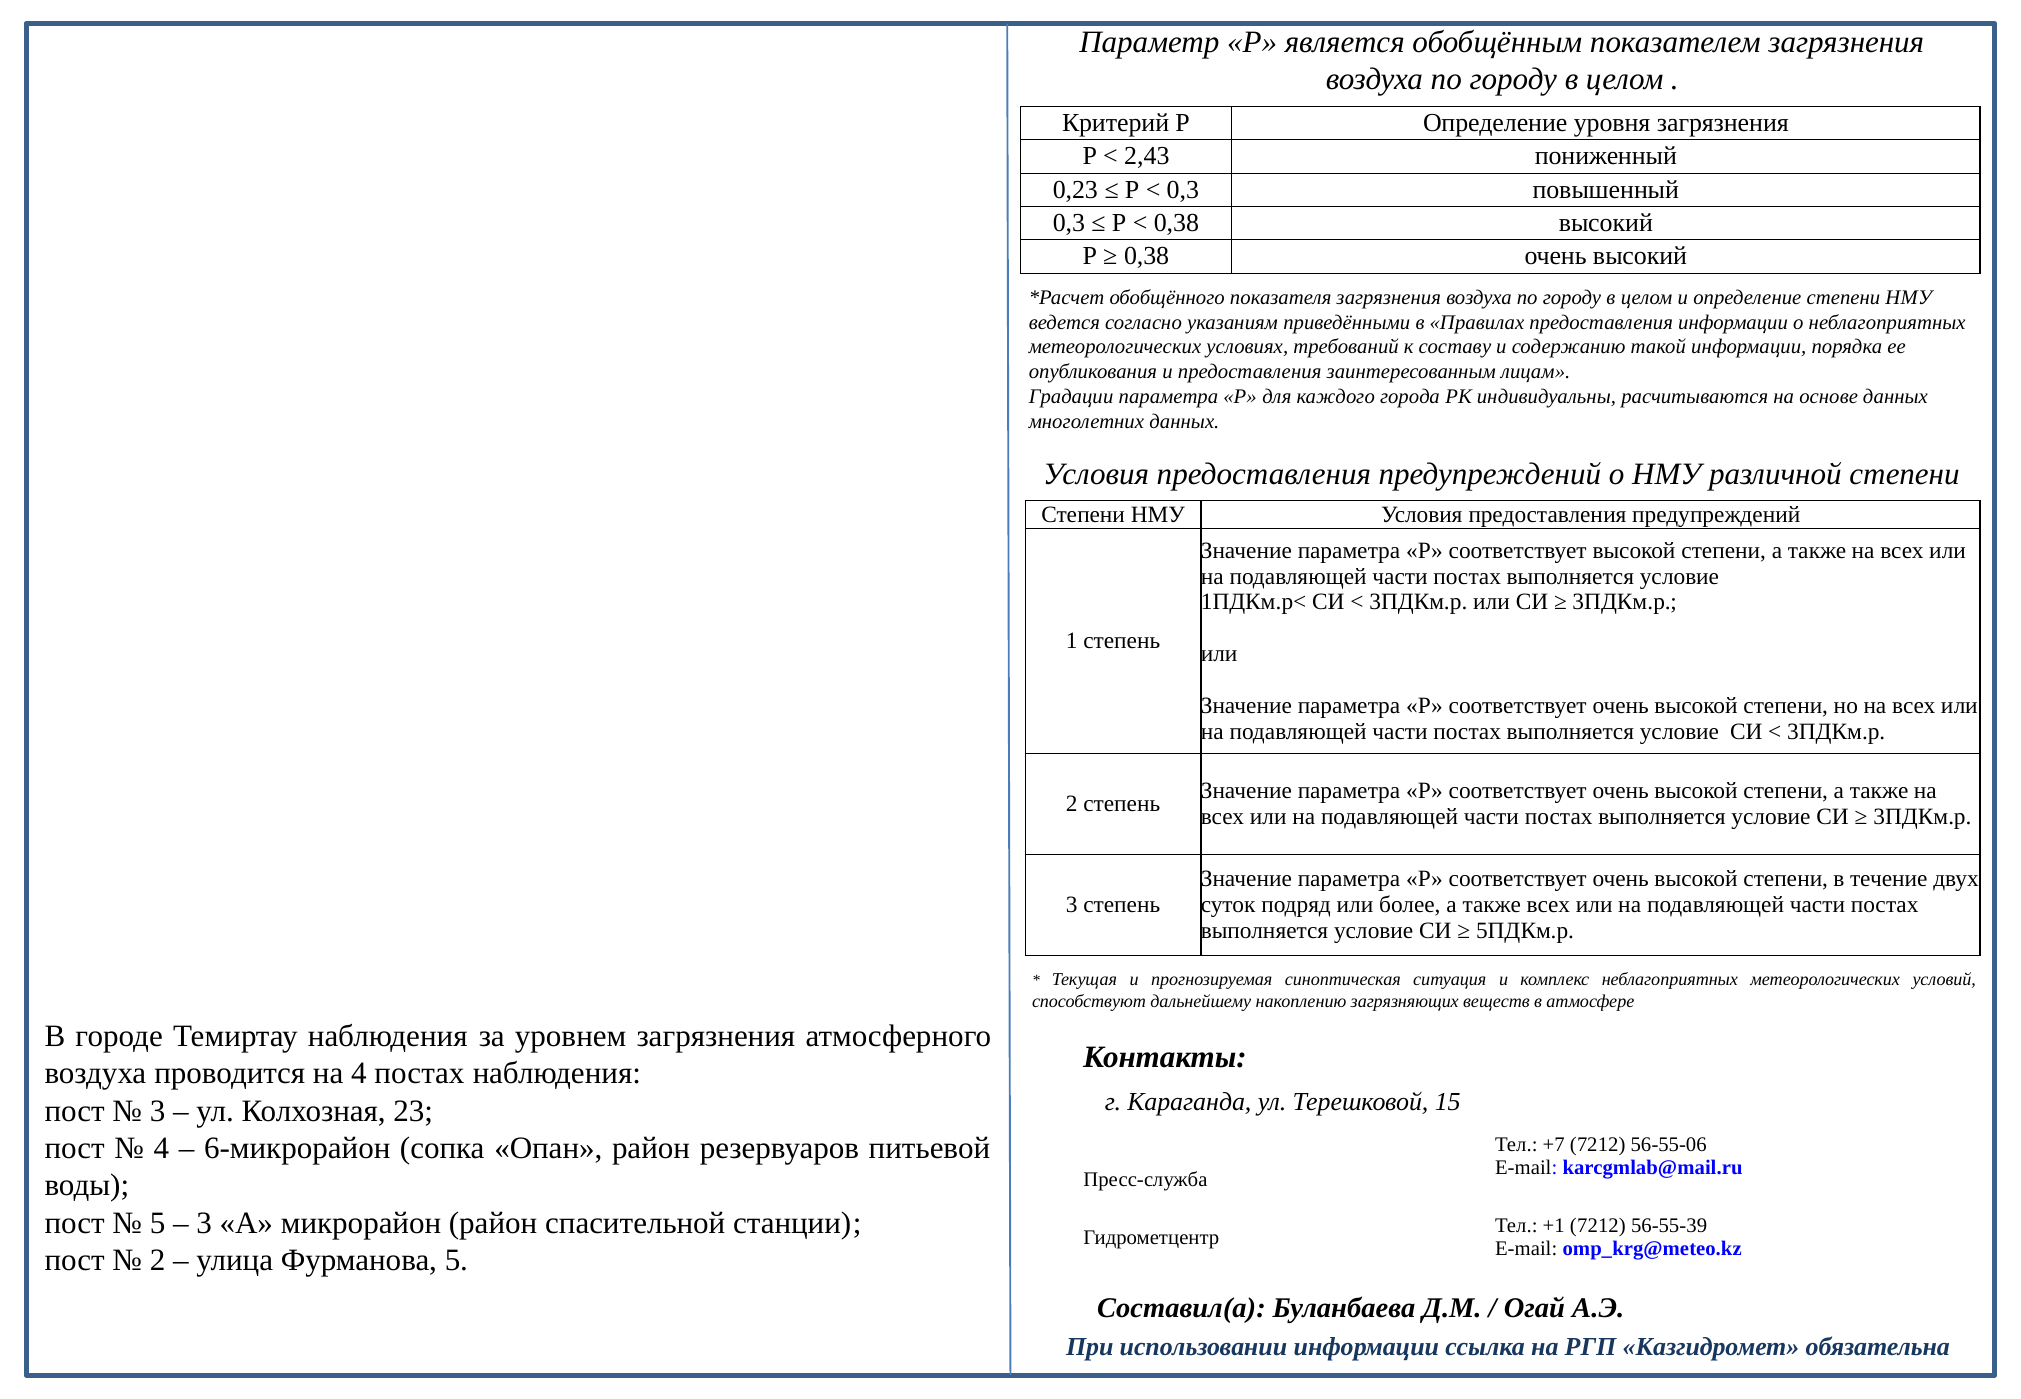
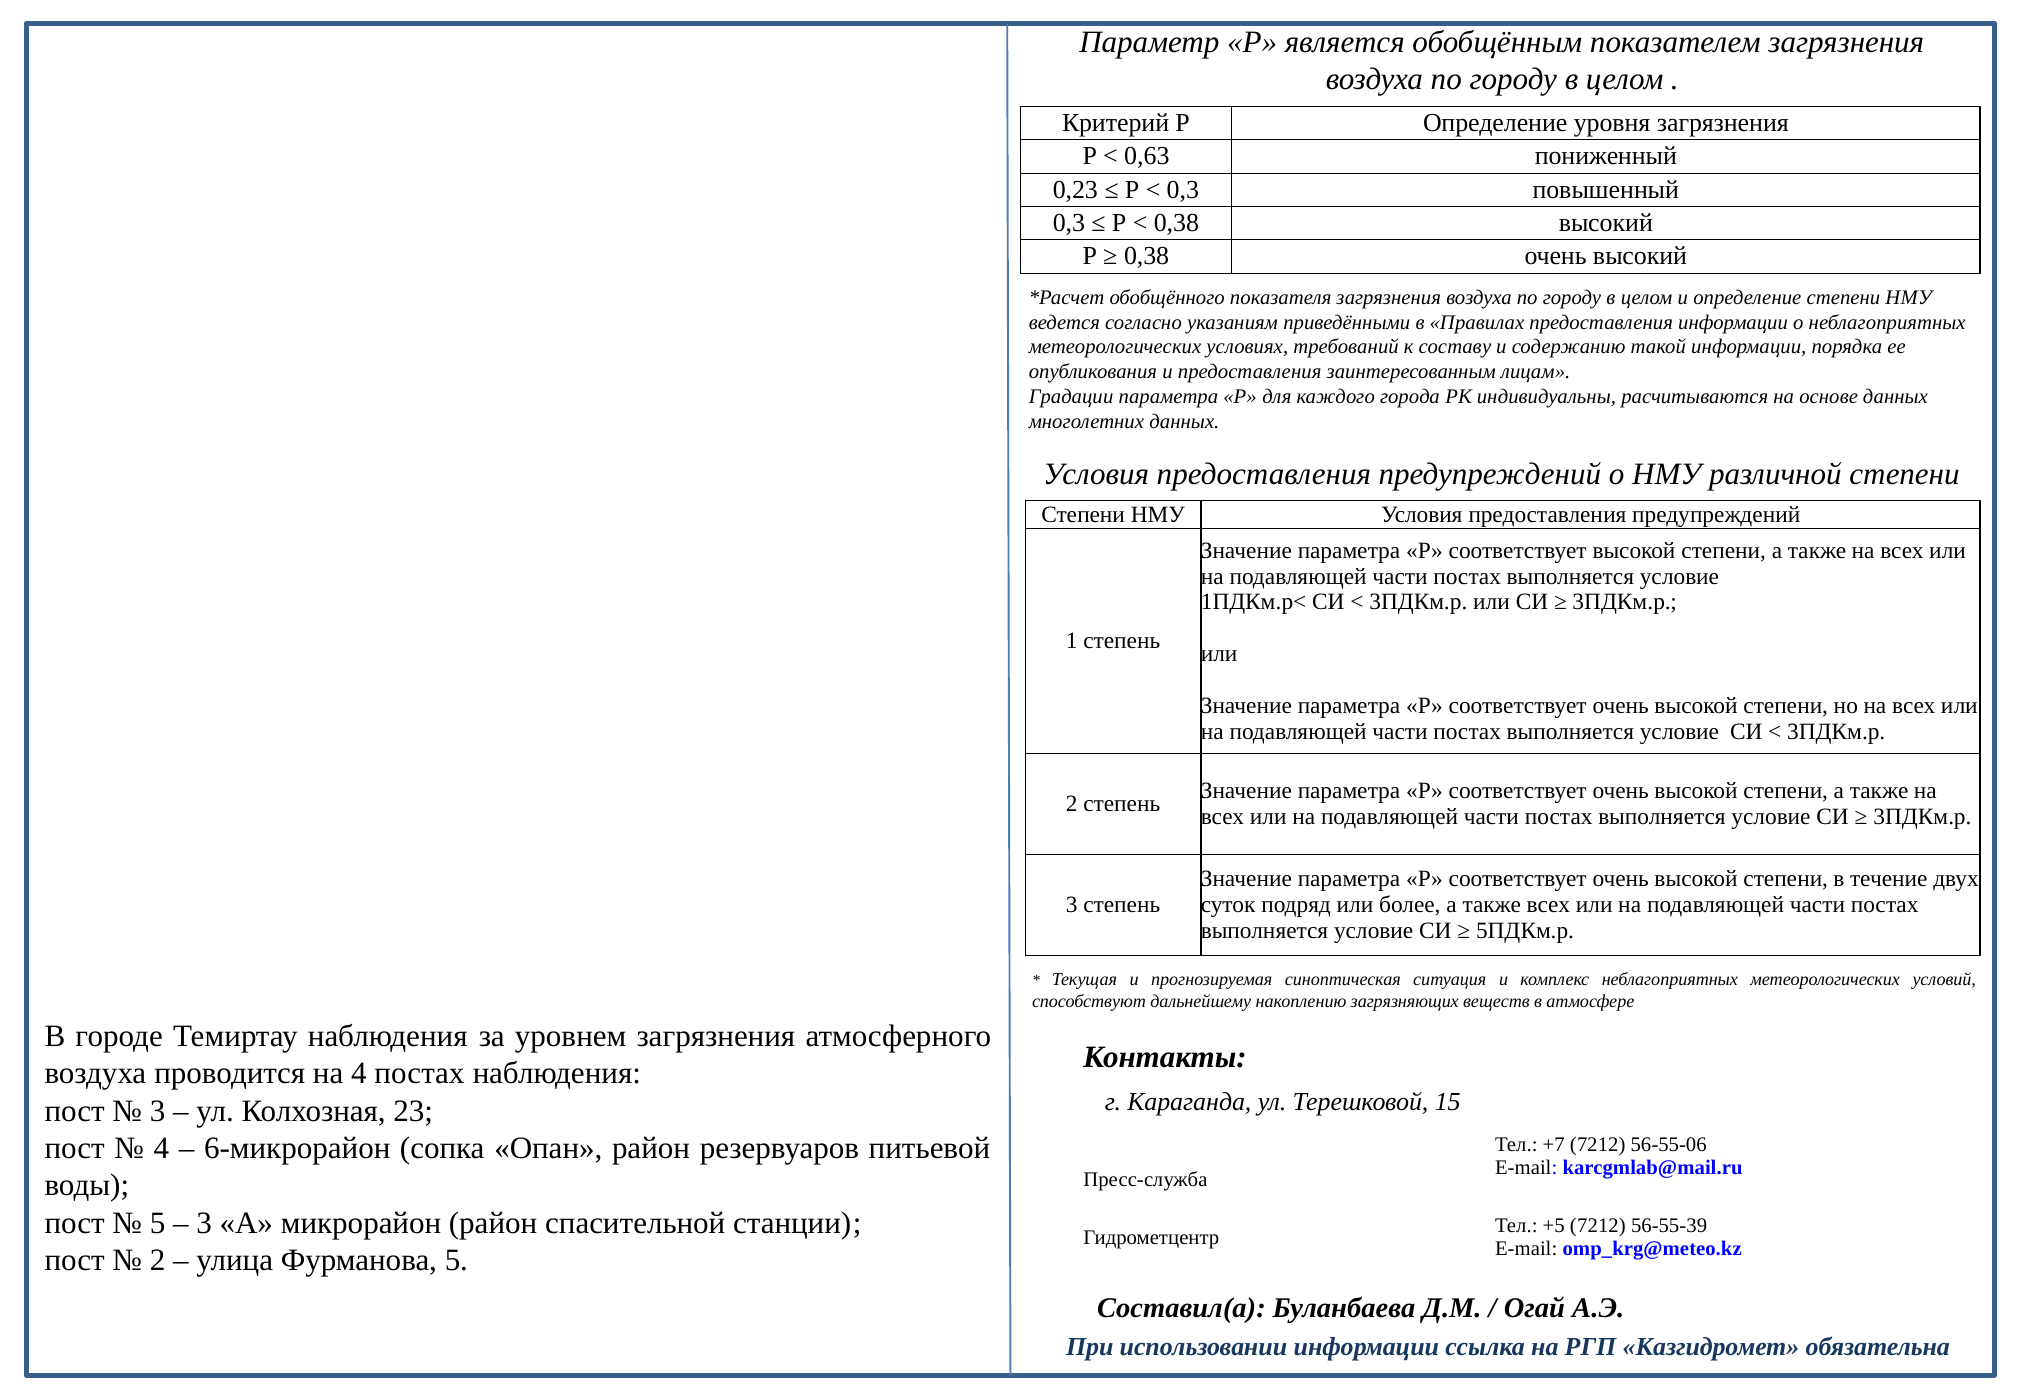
2,43: 2,43 -> 0,63 (1147, 156)
+1: +1 -> +5 (1554, 1226)
